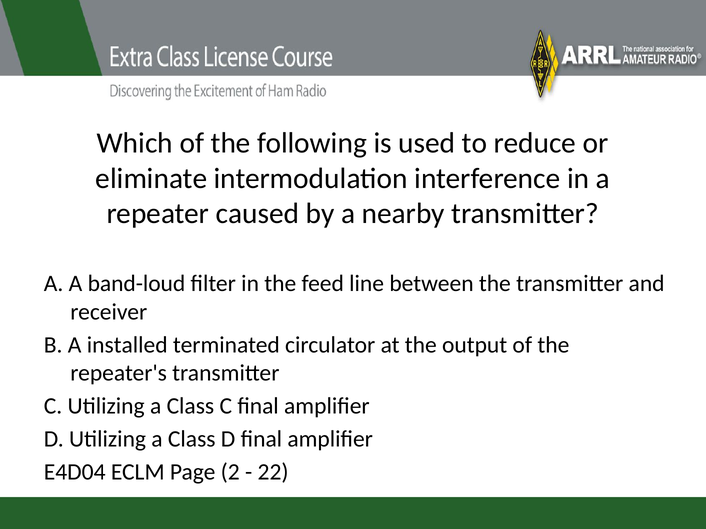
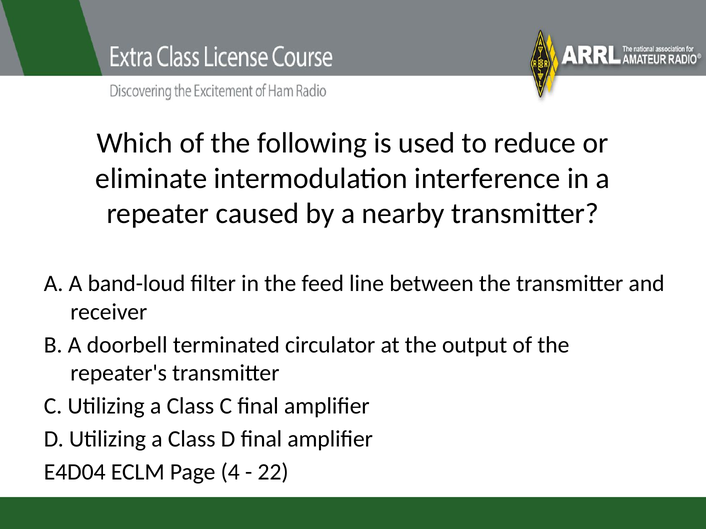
installed: installed -> doorbell (127, 345)
2: 2 -> 4 (230, 472)
